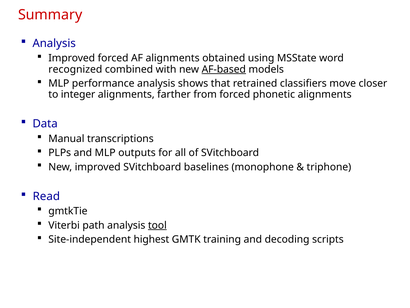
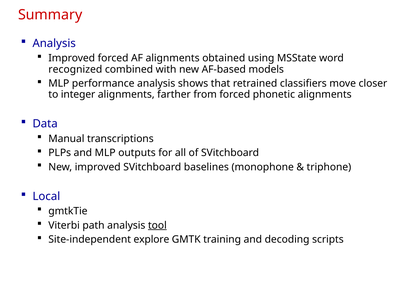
AF-based underline: present -> none (224, 69)
Read: Read -> Local (46, 196)
highest: highest -> explore (151, 239)
